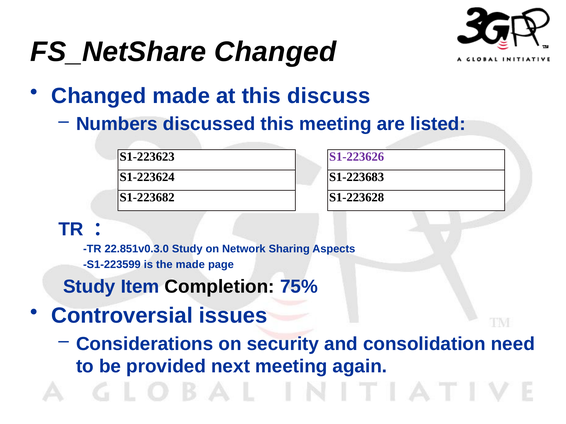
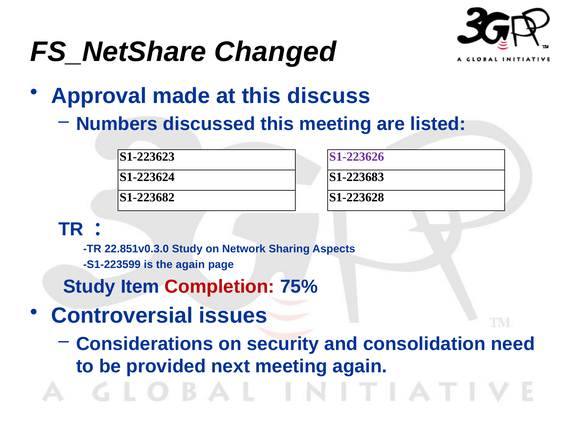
Changed: Changed -> Approval (99, 96)
the made: made -> again (190, 265)
Completion colour: black -> red (220, 287)
